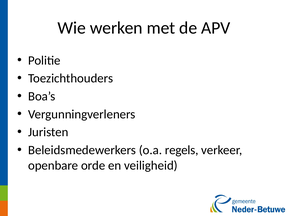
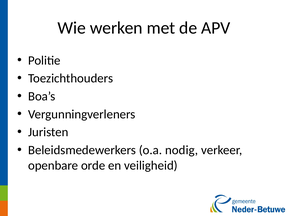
regels: regels -> nodig (182, 150)
